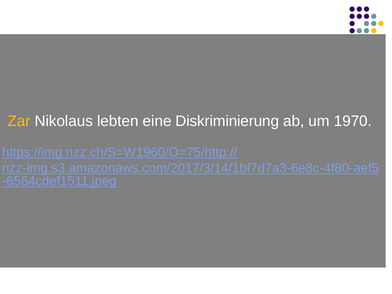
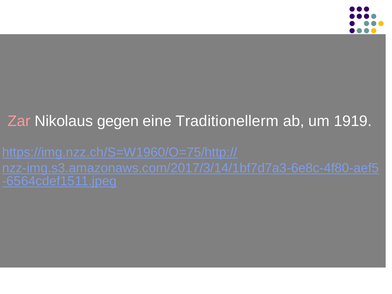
Zar colour: yellow -> pink (19, 121)
lebten: lebten -> gegen (118, 121)
Diskriminierung: Diskriminierung -> Traditionellerm (227, 121)
1970: 1970 -> 1919 (353, 121)
